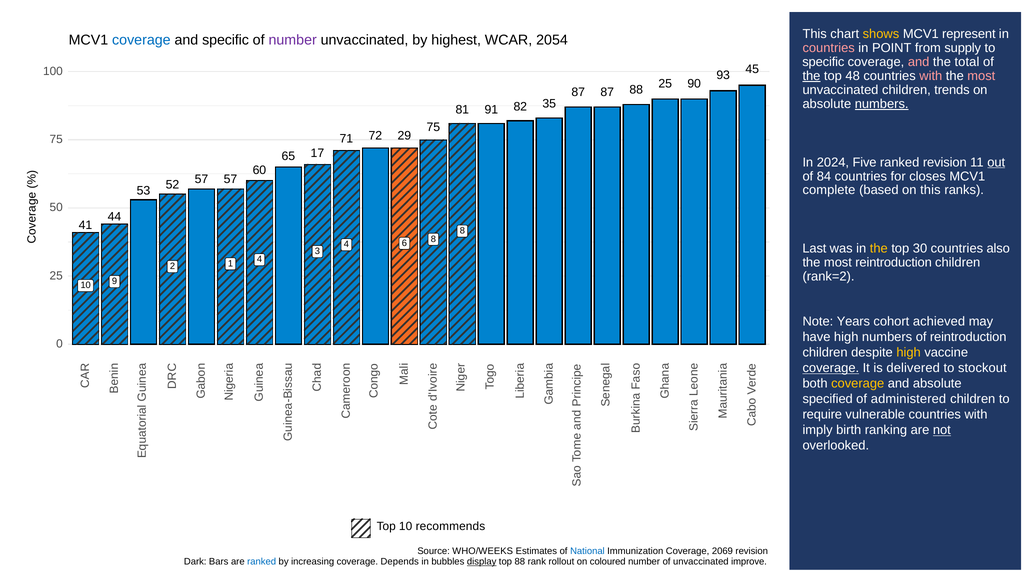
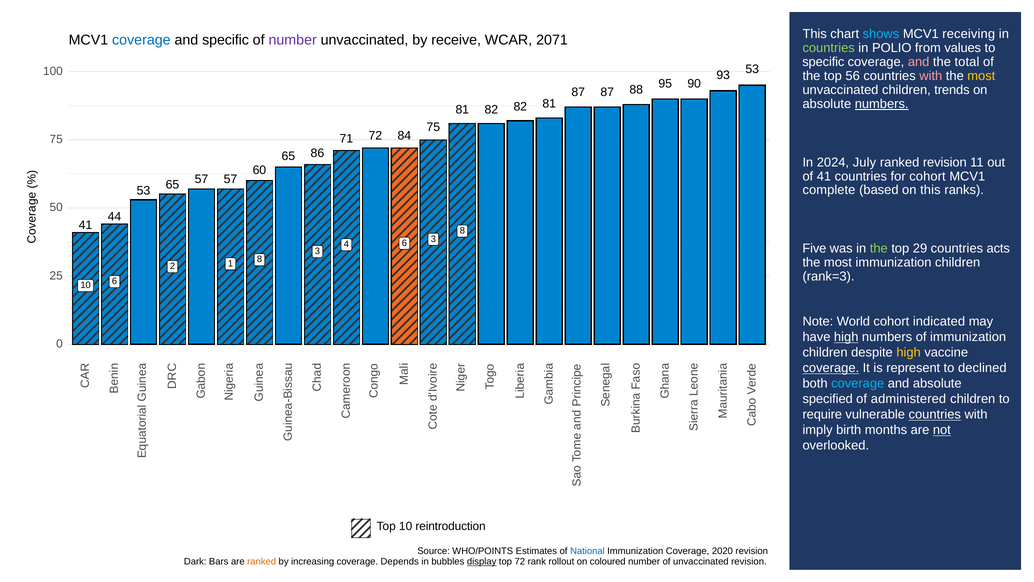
shows colour: yellow -> light blue (881, 34)
represent: represent -> receiving (969, 34)
highest: highest -> receive (456, 40)
2054: 2054 -> 2071 (552, 40)
countries colour: pink -> light green (829, 48)
POINT: POINT -> POLIO (892, 48)
supply: supply -> values (963, 48)
93 45: 45 -> 53 (752, 69)
the underline: present -> none (811, 76)
48: 48 -> 56 (853, 76)
most colour: pink -> yellow (981, 76)
88 25: 25 -> 95 (665, 84)
81 91: 91 -> 82 (491, 110)
82 35: 35 -> 81 (549, 104)
29: 29 -> 84 (404, 136)
17: 17 -> 86 (317, 153)
Five: Five -> July (864, 162)
out underline: present -> none (996, 162)
of 84: 84 -> 41 (824, 176)
for closes: closes -> cohort (927, 176)
53 52: 52 -> 65 (172, 185)
6 8: 8 -> 3 (433, 239)
Last: Last -> Five (814, 249)
the colour: yellow -> light green (879, 249)
30: 30 -> 29 (920, 249)
also: also -> acts (998, 249)
most reintroduction: reintroduction -> immunization (893, 262)
1 4: 4 -> 8 (259, 259)
rank=2: rank=2 -> rank=3 (829, 276)
10 9: 9 -> 6 (115, 281)
Years: Years -> World (853, 321)
achieved: achieved -> indicated (939, 321)
high underline: none -> present (846, 337)
of reintroduction: reintroduction -> immunization (968, 337)
delivered: delivered -> represent (913, 368)
stockout: stockout -> declined (982, 368)
coverage colour: yellow -> light blue (858, 383)
countries underline: none -> present (935, 414)
ranking: ranking -> months (886, 430)
recommends: recommends -> reintroduction (451, 526)
WHO/WEEKS: WHO/WEEKS -> WHO/POINTS (483, 551)
2069: 2069 -> 2020 (722, 551)
ranked colour: blue -> orange (262, 561)
top 88: 88 -> 72 (520, 561)
unvaccinated improve: improve -> revision (749, 561)
